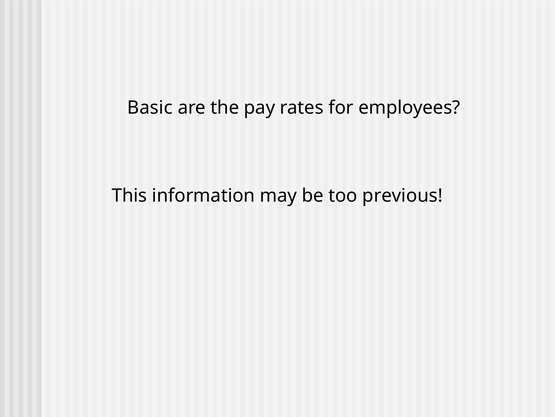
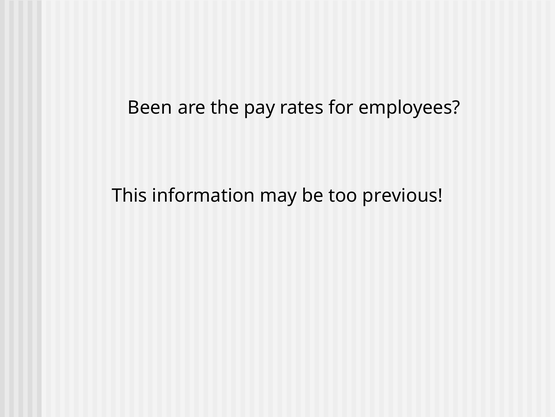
Basic: Basic -> Been (150, 108)
